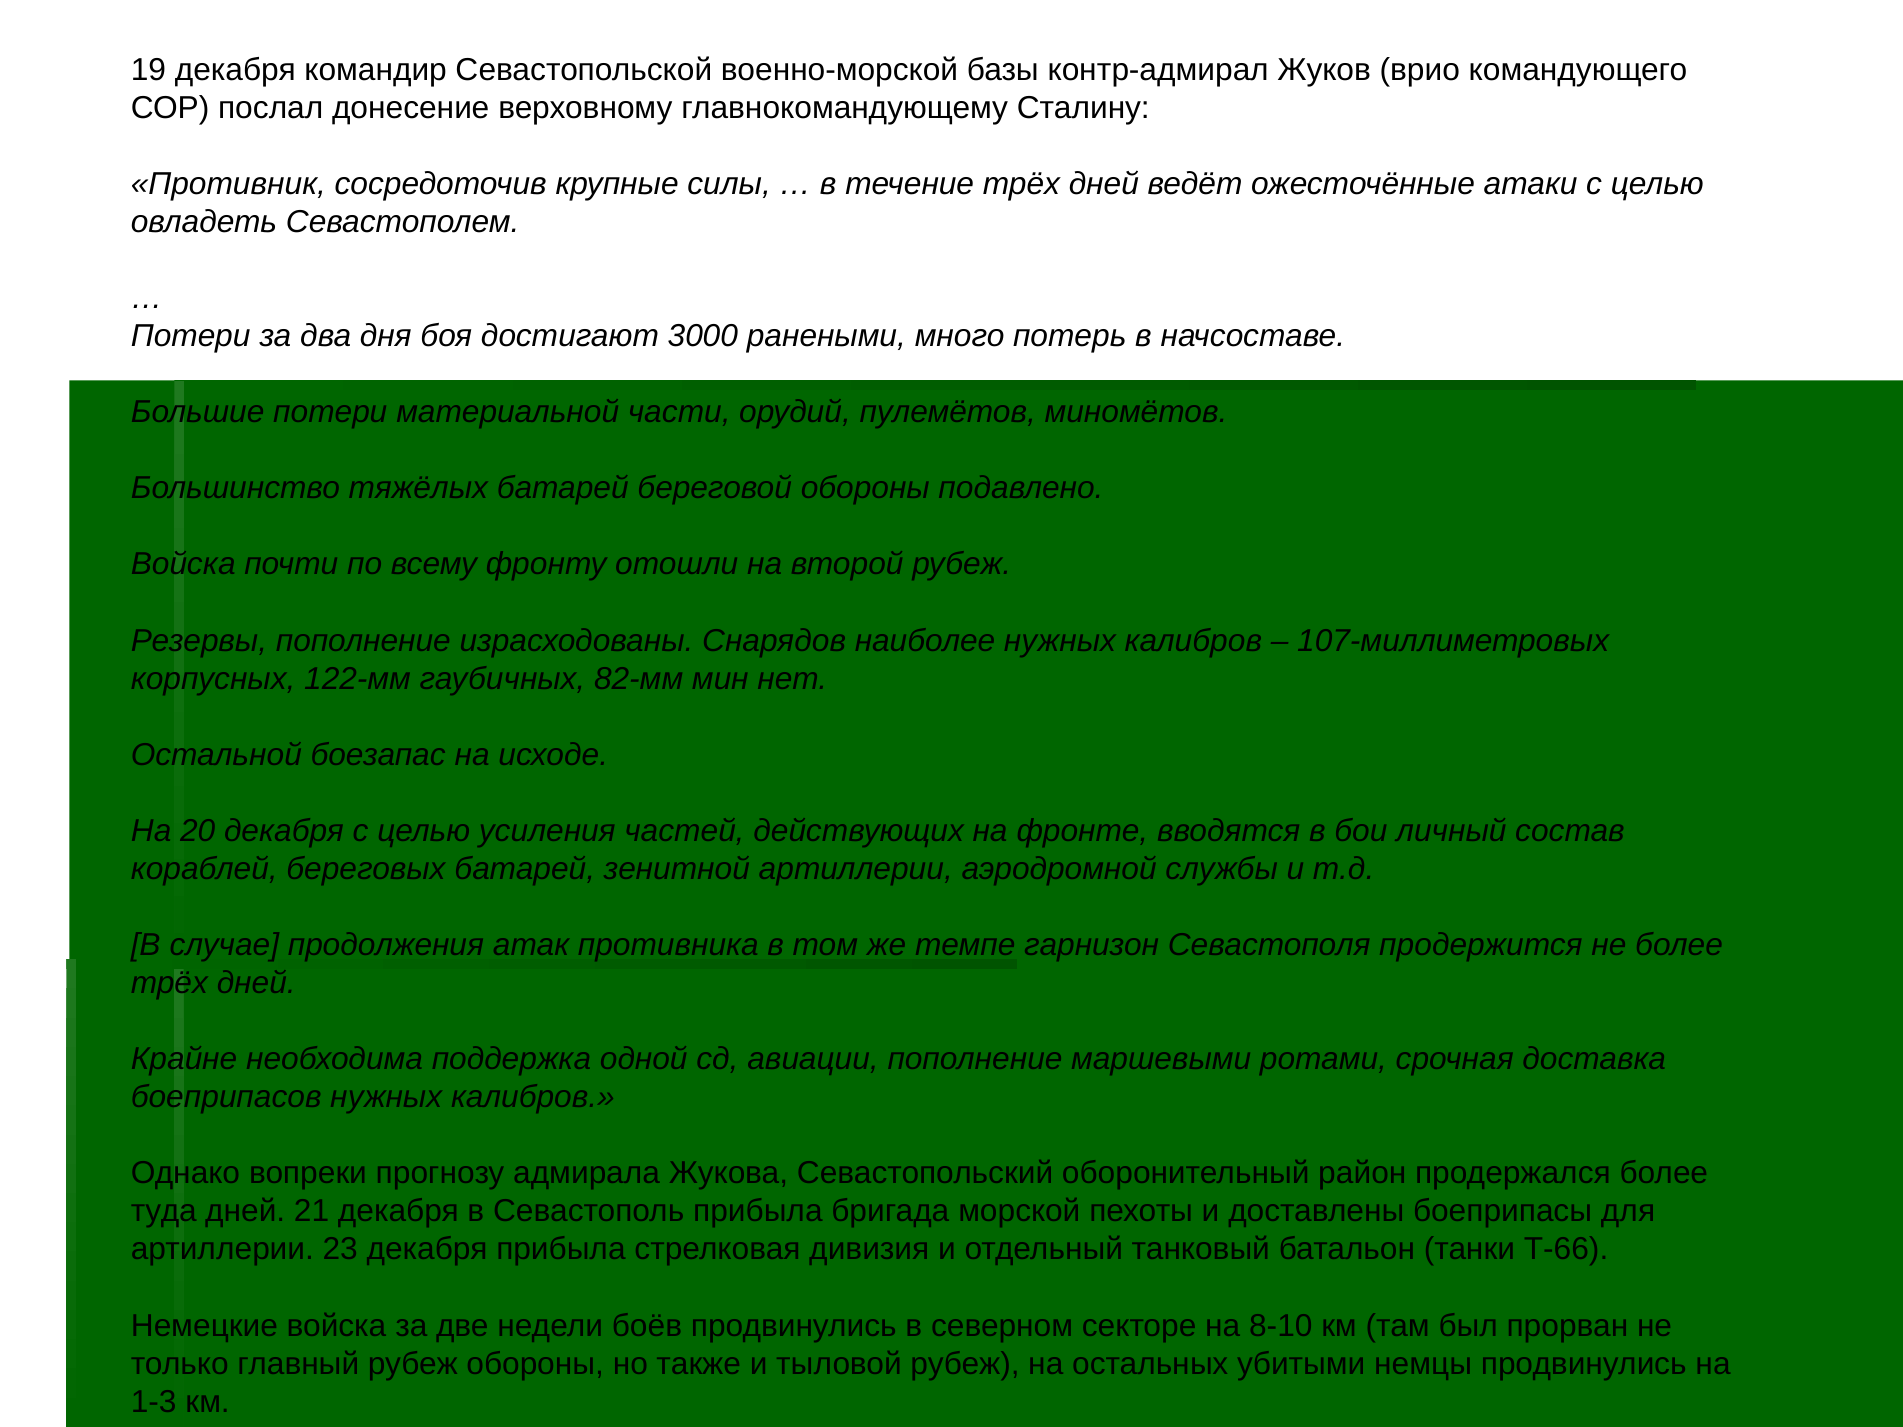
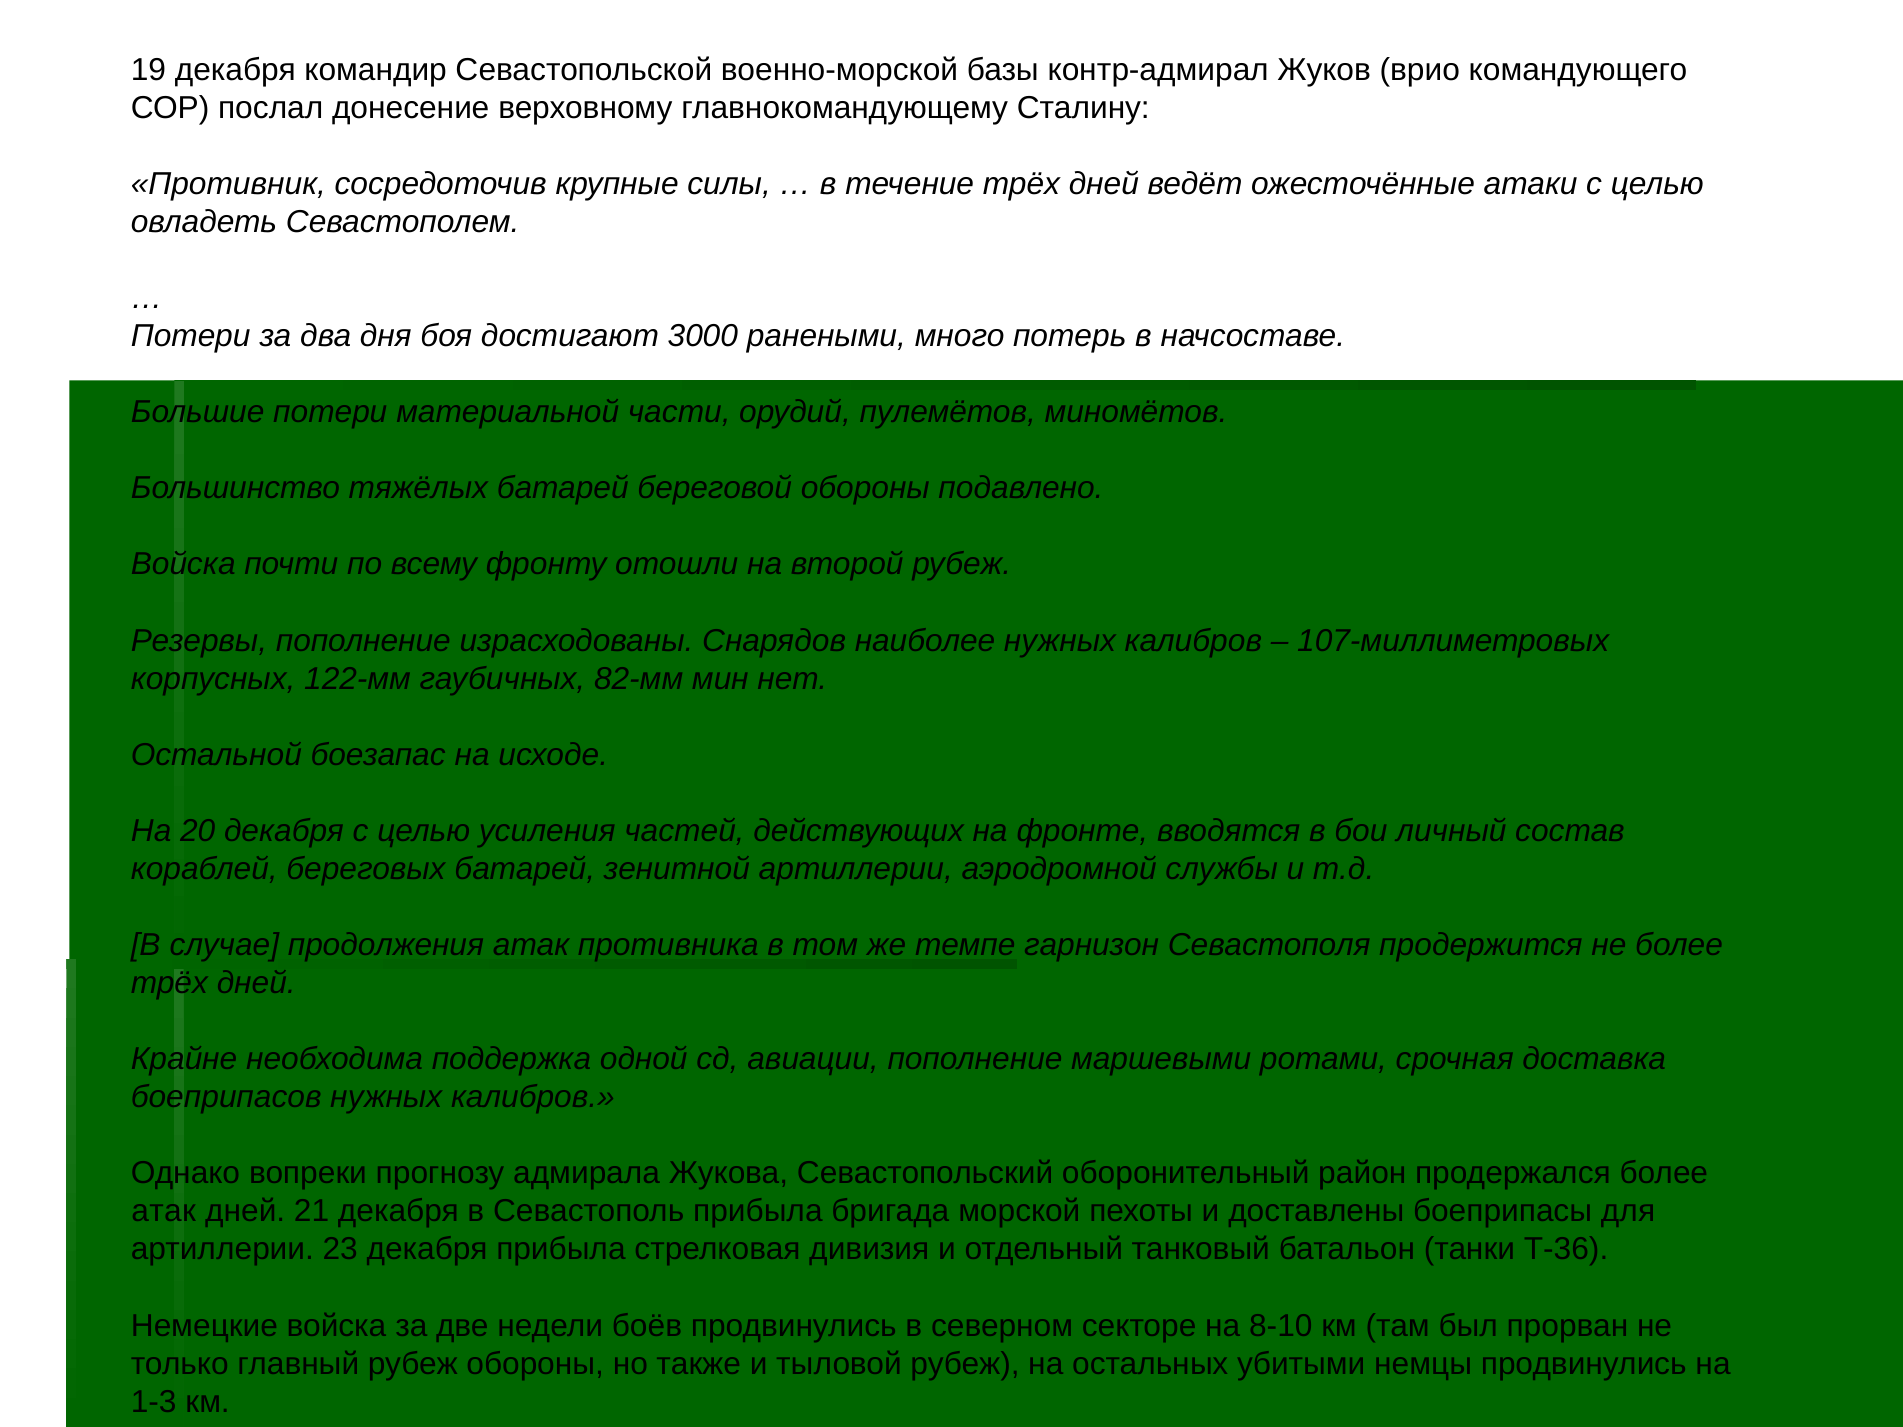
туда: туда -> атак (164, 1212)
Т-66: Т-66 -> Т-36 (1566, 1250)
